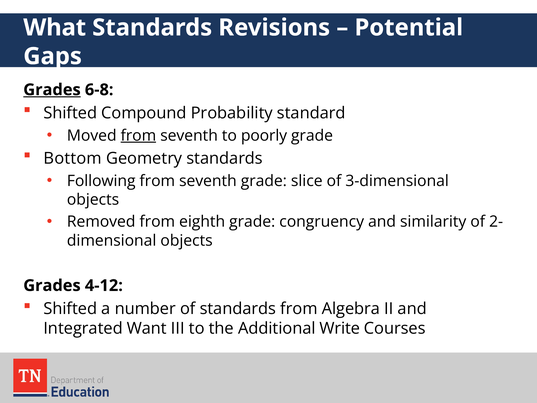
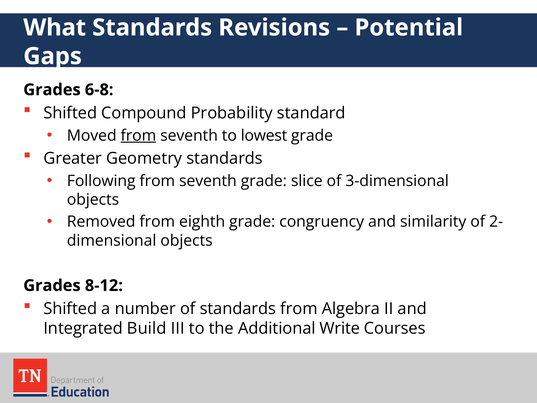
Grades underline: present -> none (52, 90)
poorly: poorly -> lowest (264, 135)
Bottom: Bottom -> Greater (73, 158)
4-12: 4-12 -> 8-12 (104, 285)
Want: Want -> Build (147, 328)
